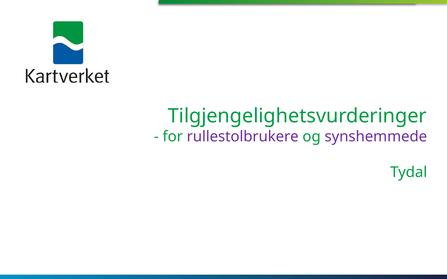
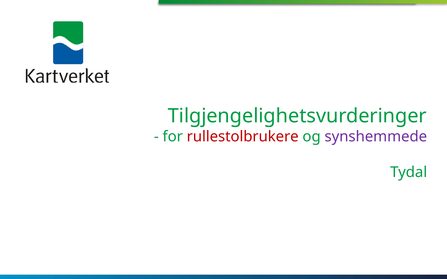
rullestolbrukere colour: purple -> red (243, 137)
